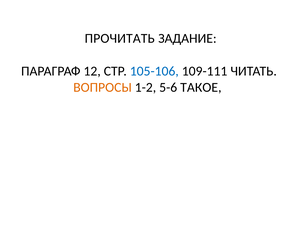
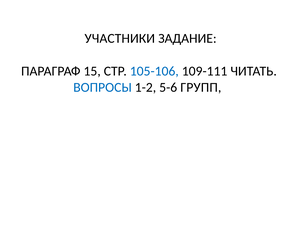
ПРОЧИТАТЬ: ПРОЧИТАТЬ -> УЧАСТНИКИ (120, 39)
12: 12 -> 15 (92, 71)
ВОПРОСЫ colour: orange -> blue (103, 88)
ТАКОЕ: ТАКОЕ -> ГРУПП (201, 88)
